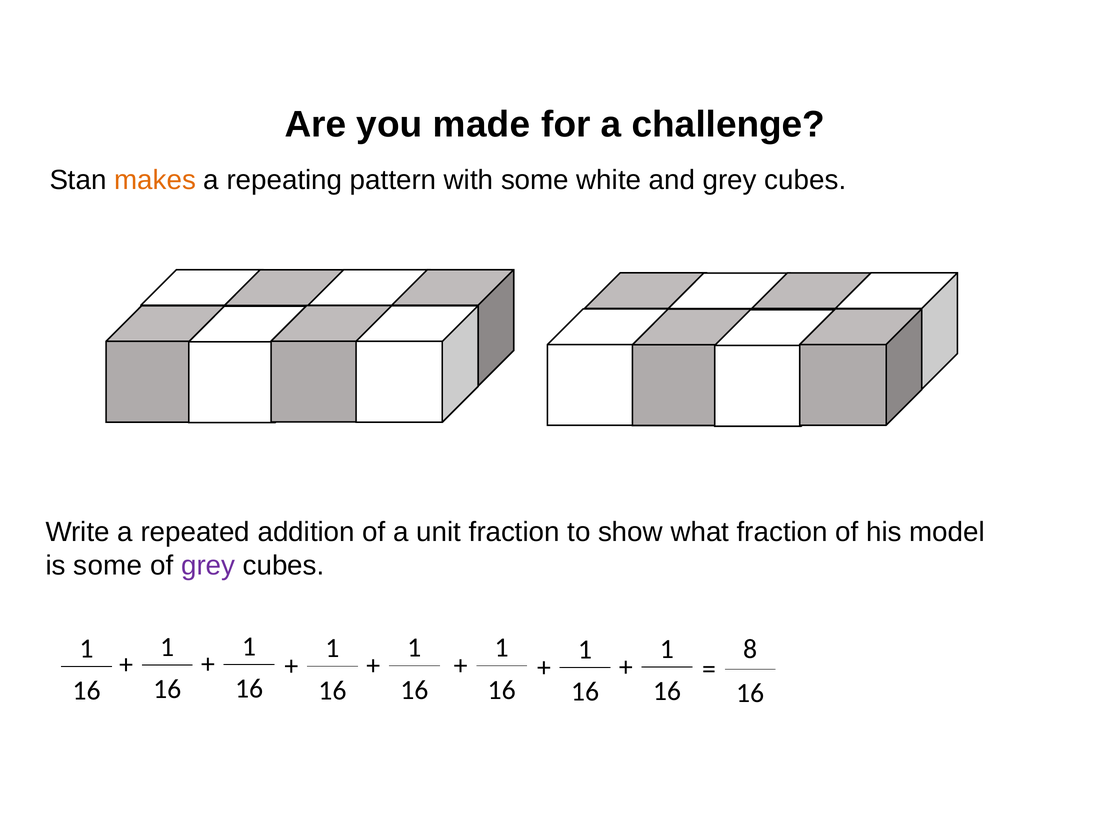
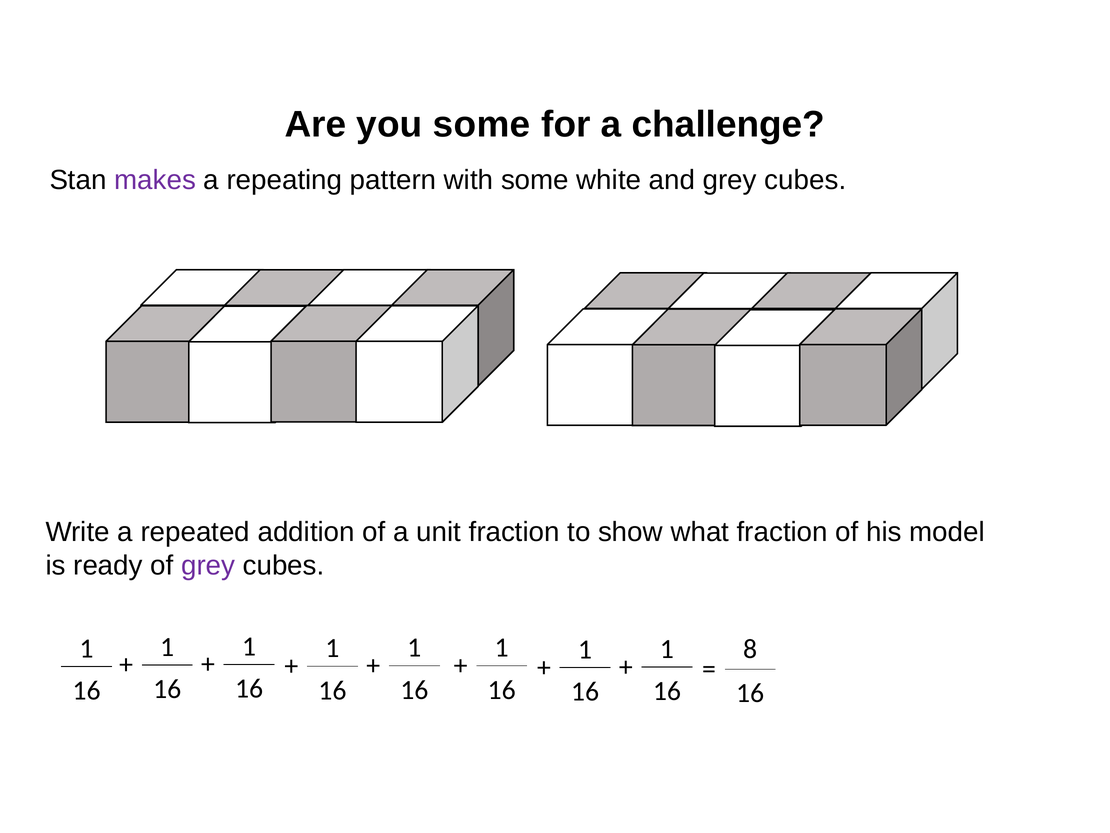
you made: made -> some (482, 124)
makes colour: orange -> purple (155, 180)
is some: some -> ready (108, 565)
